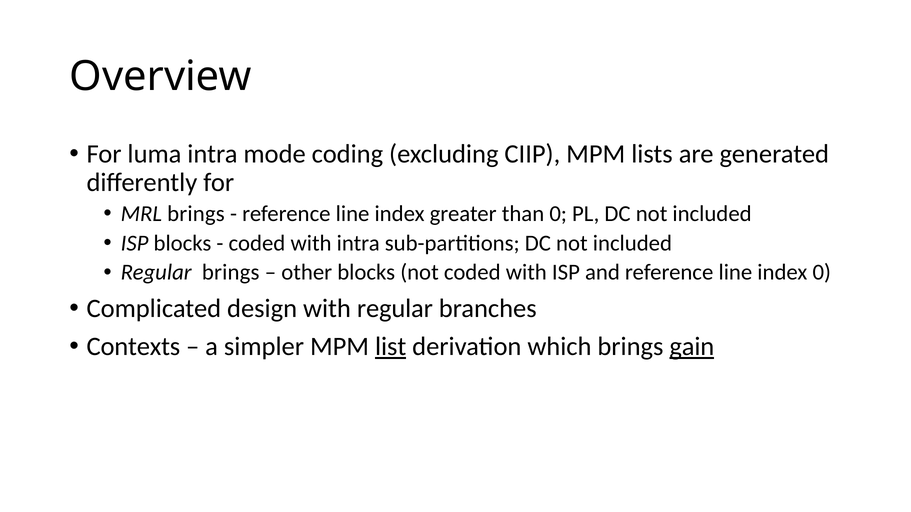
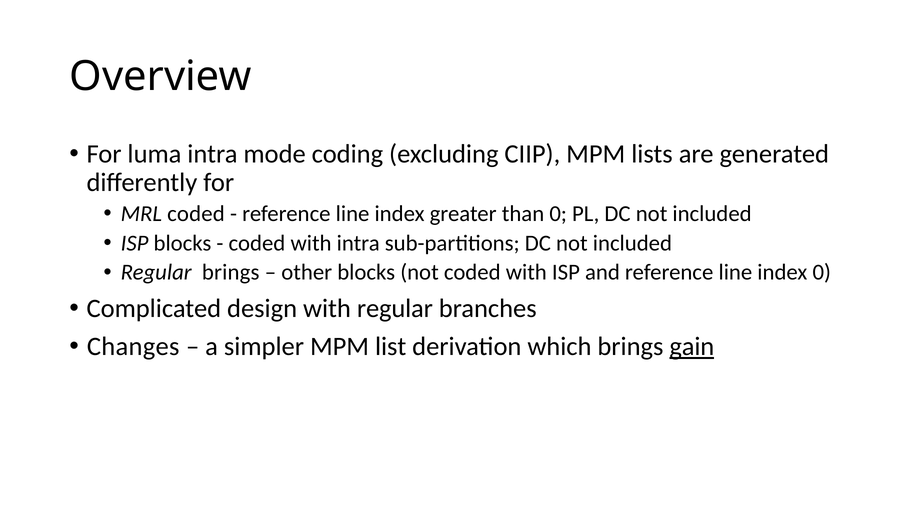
MRL brings: brings -> coded (196, 214)
Contexts: Contexts -> Changes (133, 347)
list underline: present -> none (391, 347)
